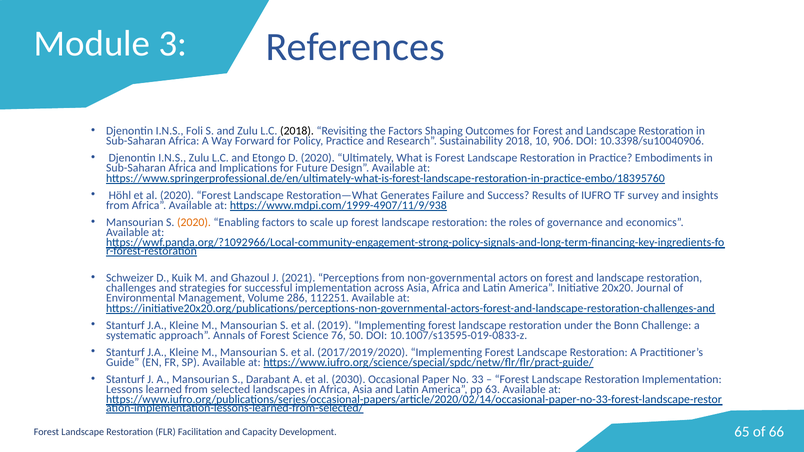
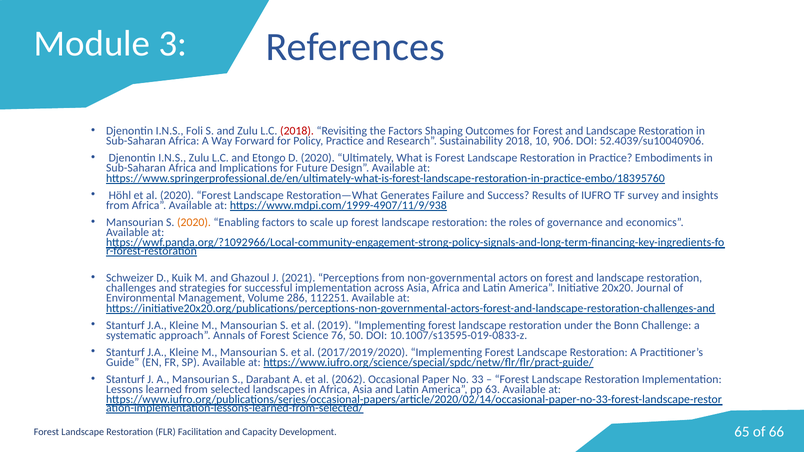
2018 colour: black -> red (297, 131)
10.3398/su10040906: 10.3398/su10040906 -> 52.4039/su10040906 (652, 141)
2030: 2030 -> 2062 (349, 379)
